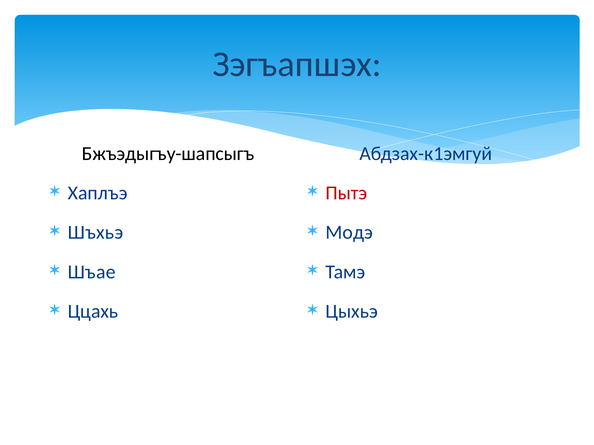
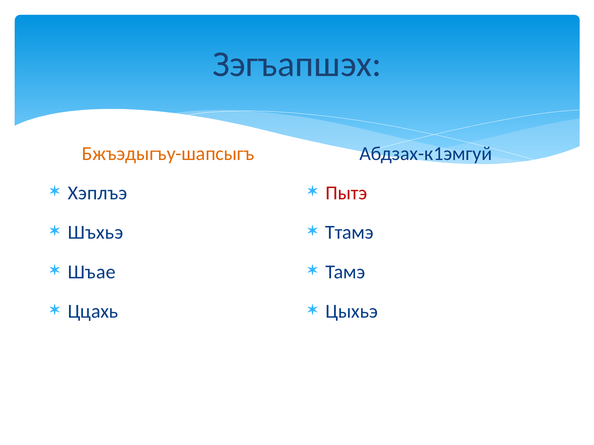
Бжъэдыгъу-шапсыгъ colour: black -> orange (168, 154)
Хаплъэ: Хаплъэ -> Хэплъэ (98, 193)
Модэ: Модэ -> Ттамэ (349, 233)
